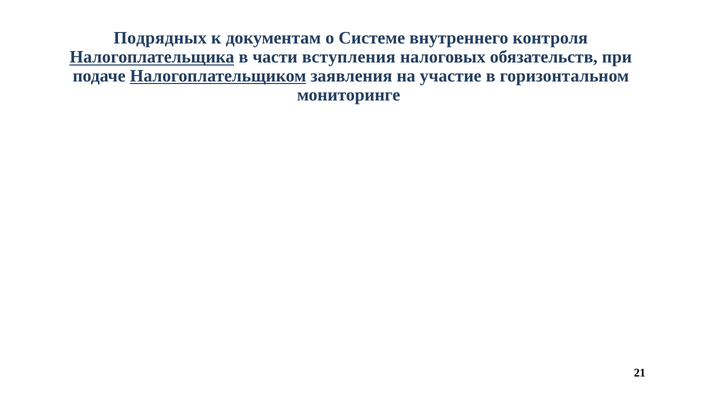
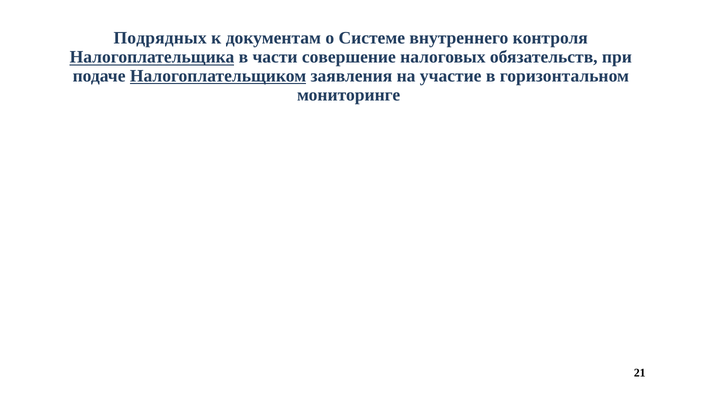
вступления: вступления -> совершение (349, 57)
